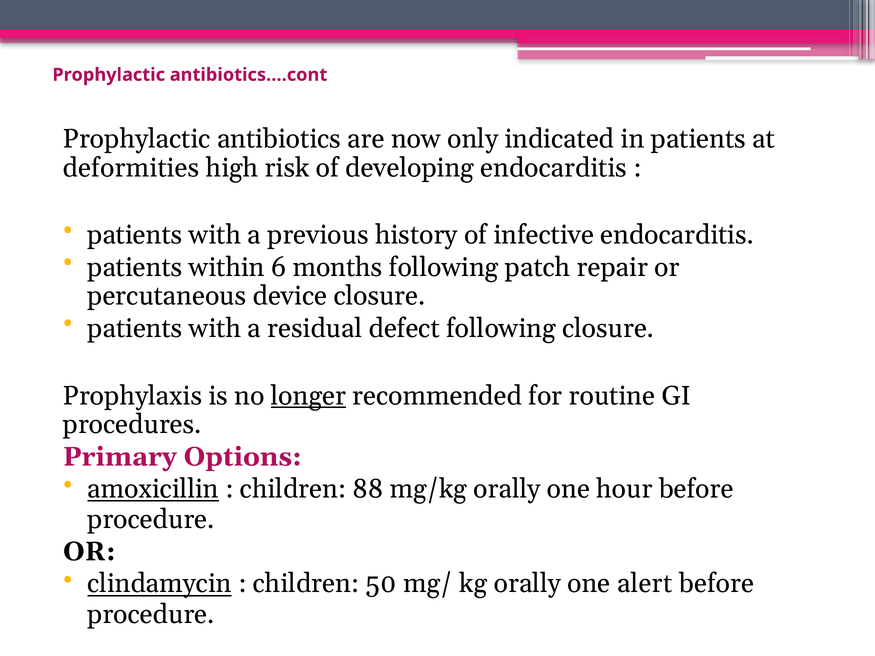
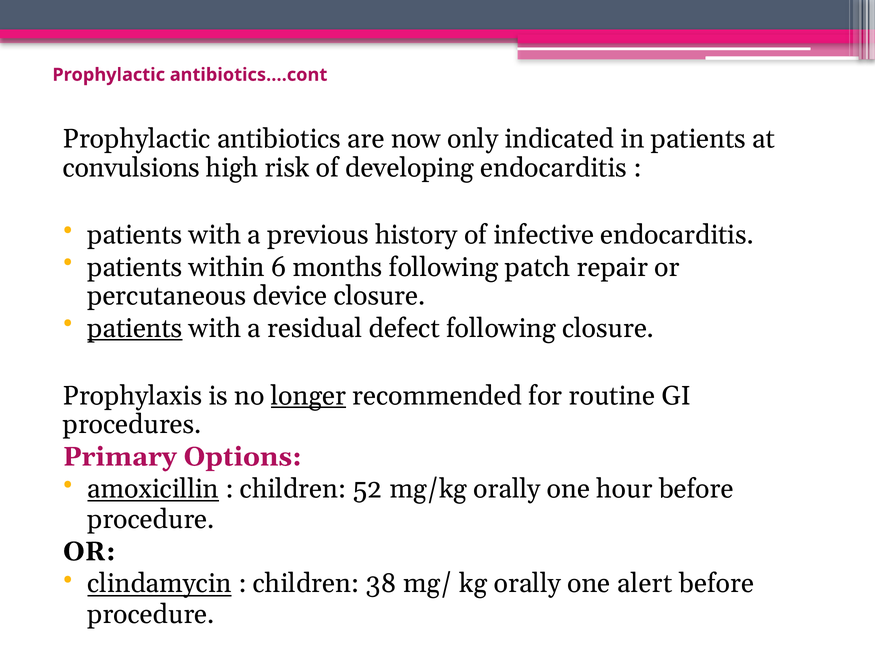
deformities: deformities -> convulsions (131, 168)
patients underline: none -> present (135, 328)
88: 88 -> 52 (368, 489)
50: 50 -> 38 (381, 584)
